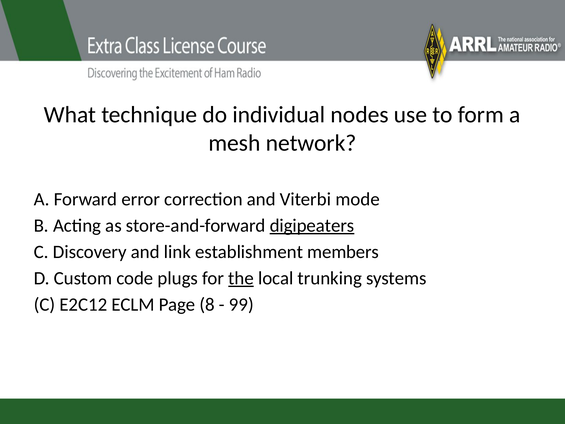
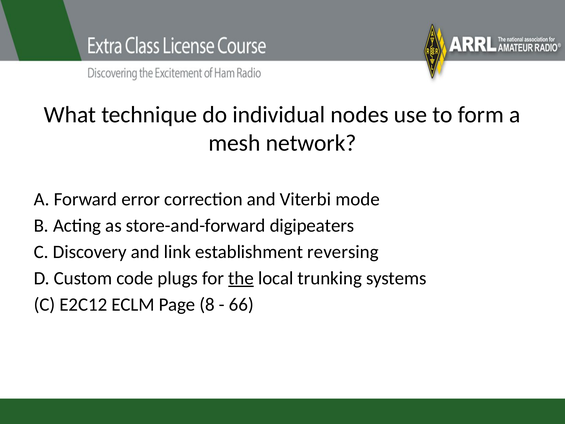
digipeaters underline: present -> none (312, 225)
members: members -> reversing (343, 252)
99: 99 -> 66 (241, 304)
